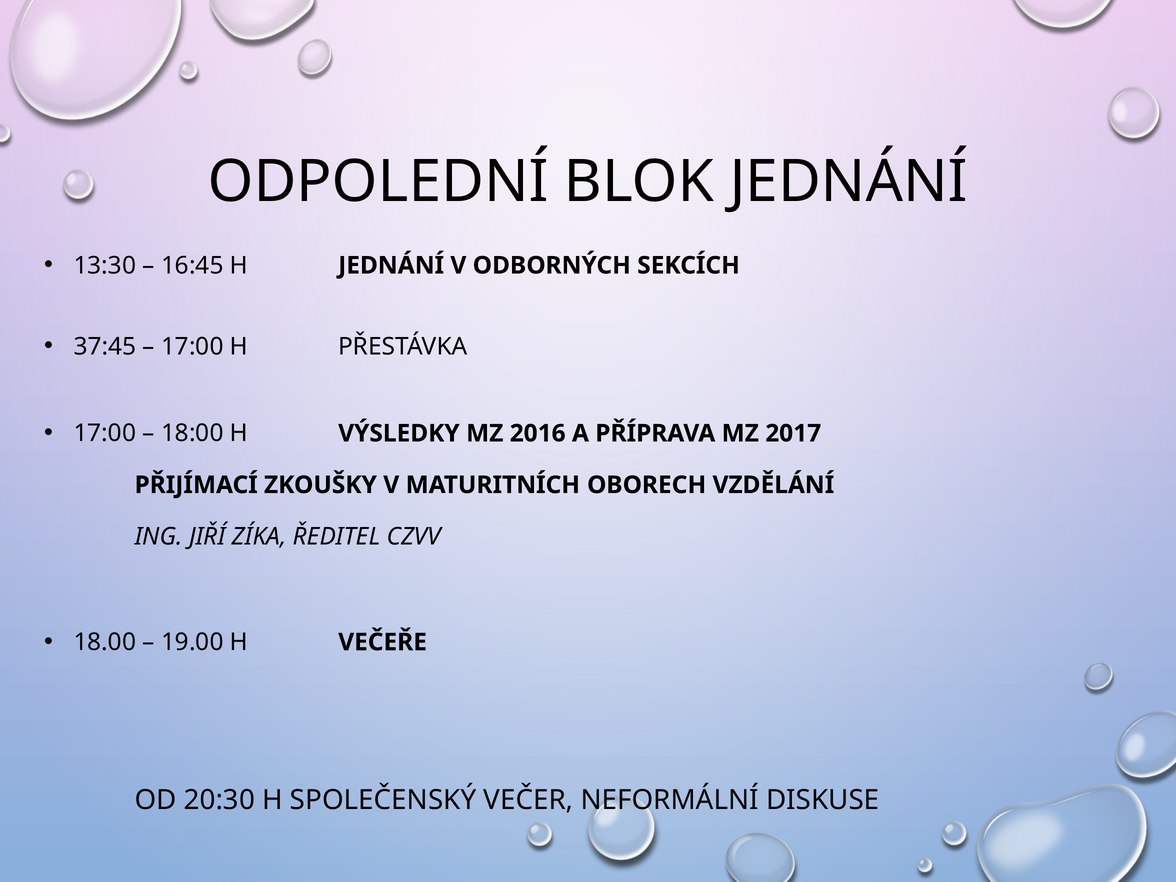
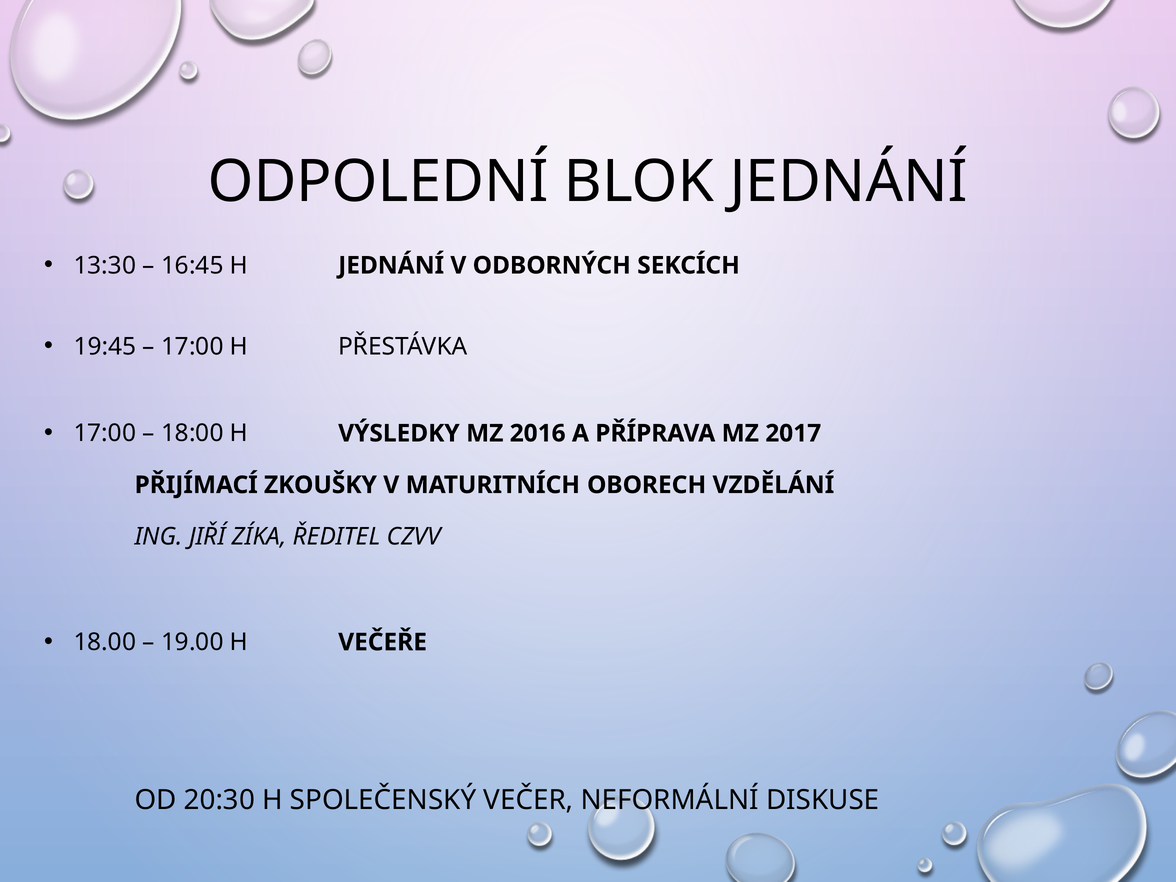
37:45: 37:45 -> 19:45 (105, 346)
